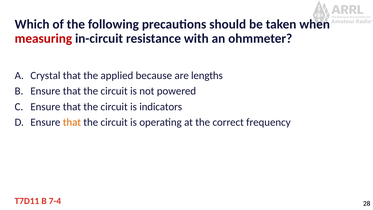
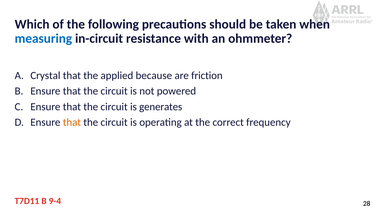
measuring colour: red -> blue (43, 38)
lengths: lengths -> friction (207, 75)
indicators: indicators -> generates (161, 107)
7-4: 7-4 -> 9-4 (55, 201)
